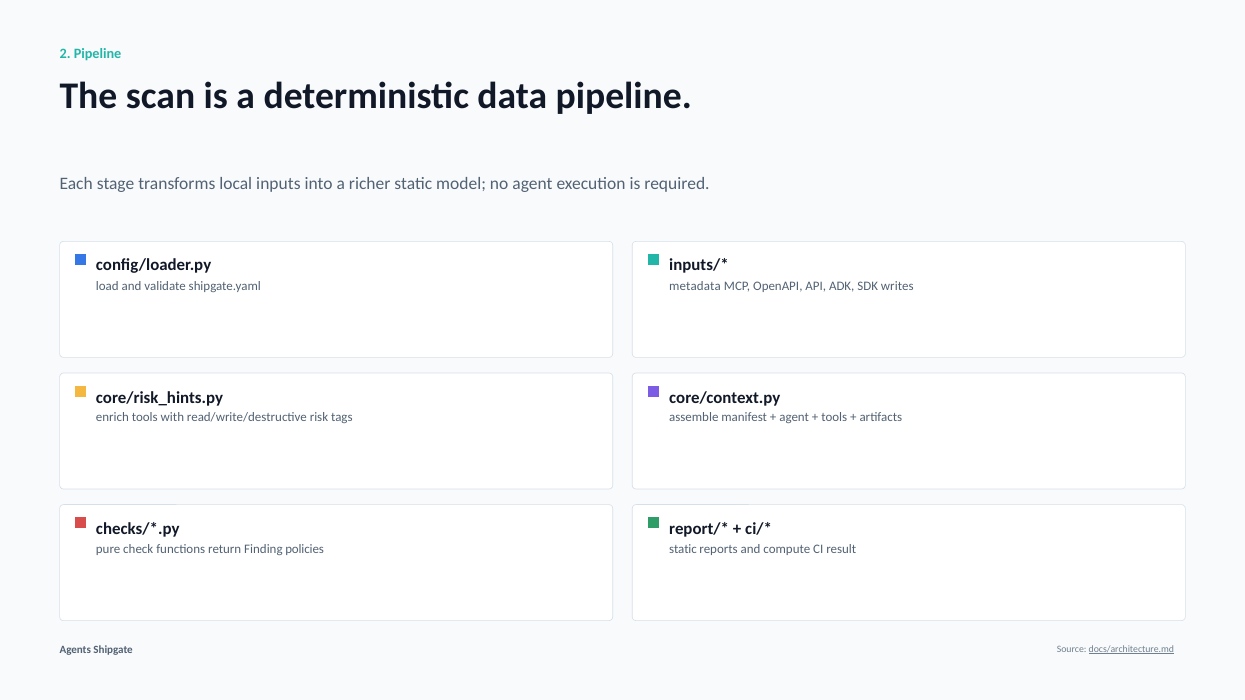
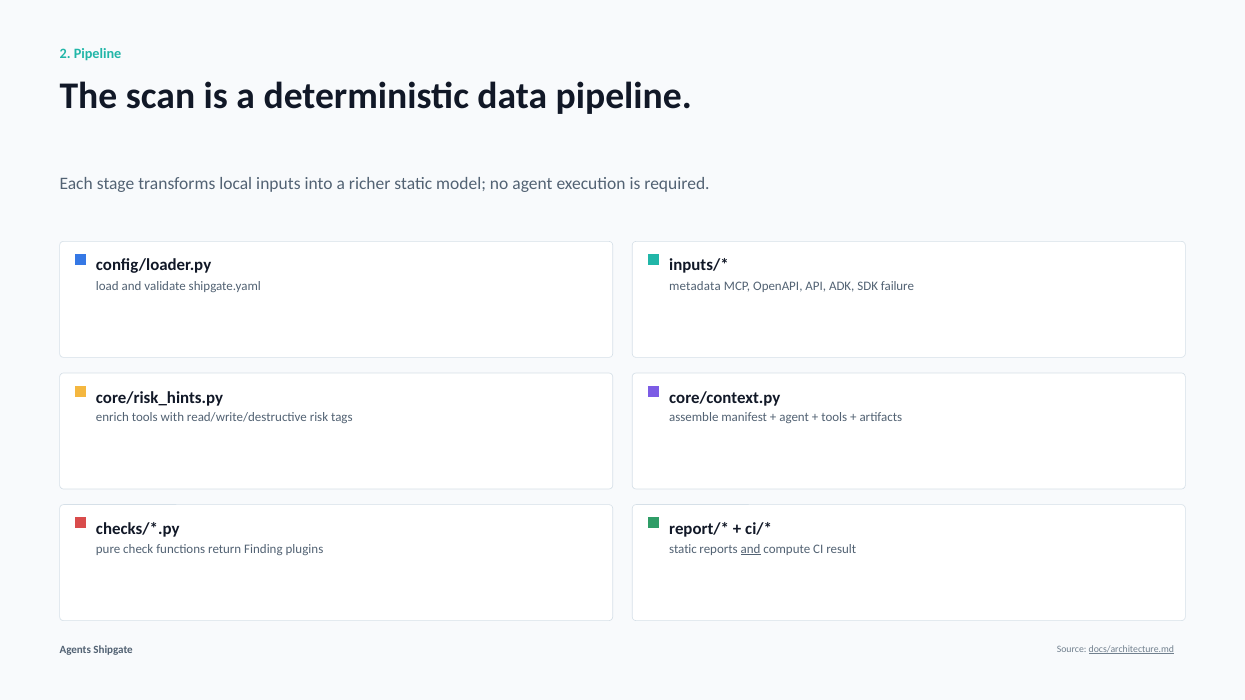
writes: writes -> failure (897, 286)
policies: policies -> plugins (304, 549)
and underline: none -> present (751, 549)
